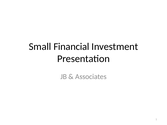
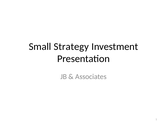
Financial: Financial -> Strategy (71, 47)
